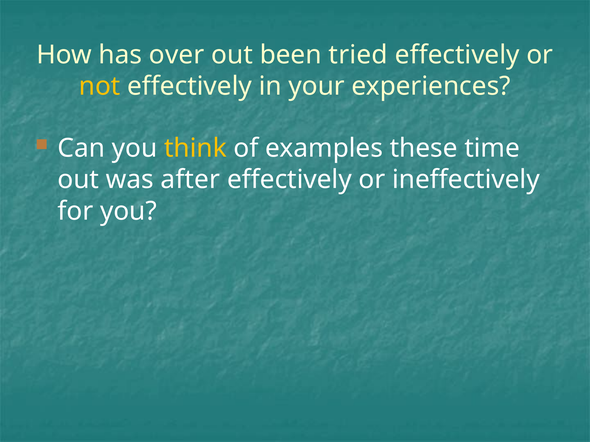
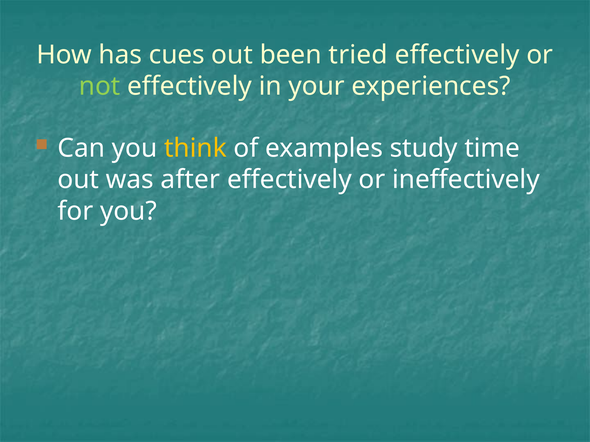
over: over -> cues (177, 55)
not colour: yellow -> light green (100, 86)
these: these -> study (424, 148)
